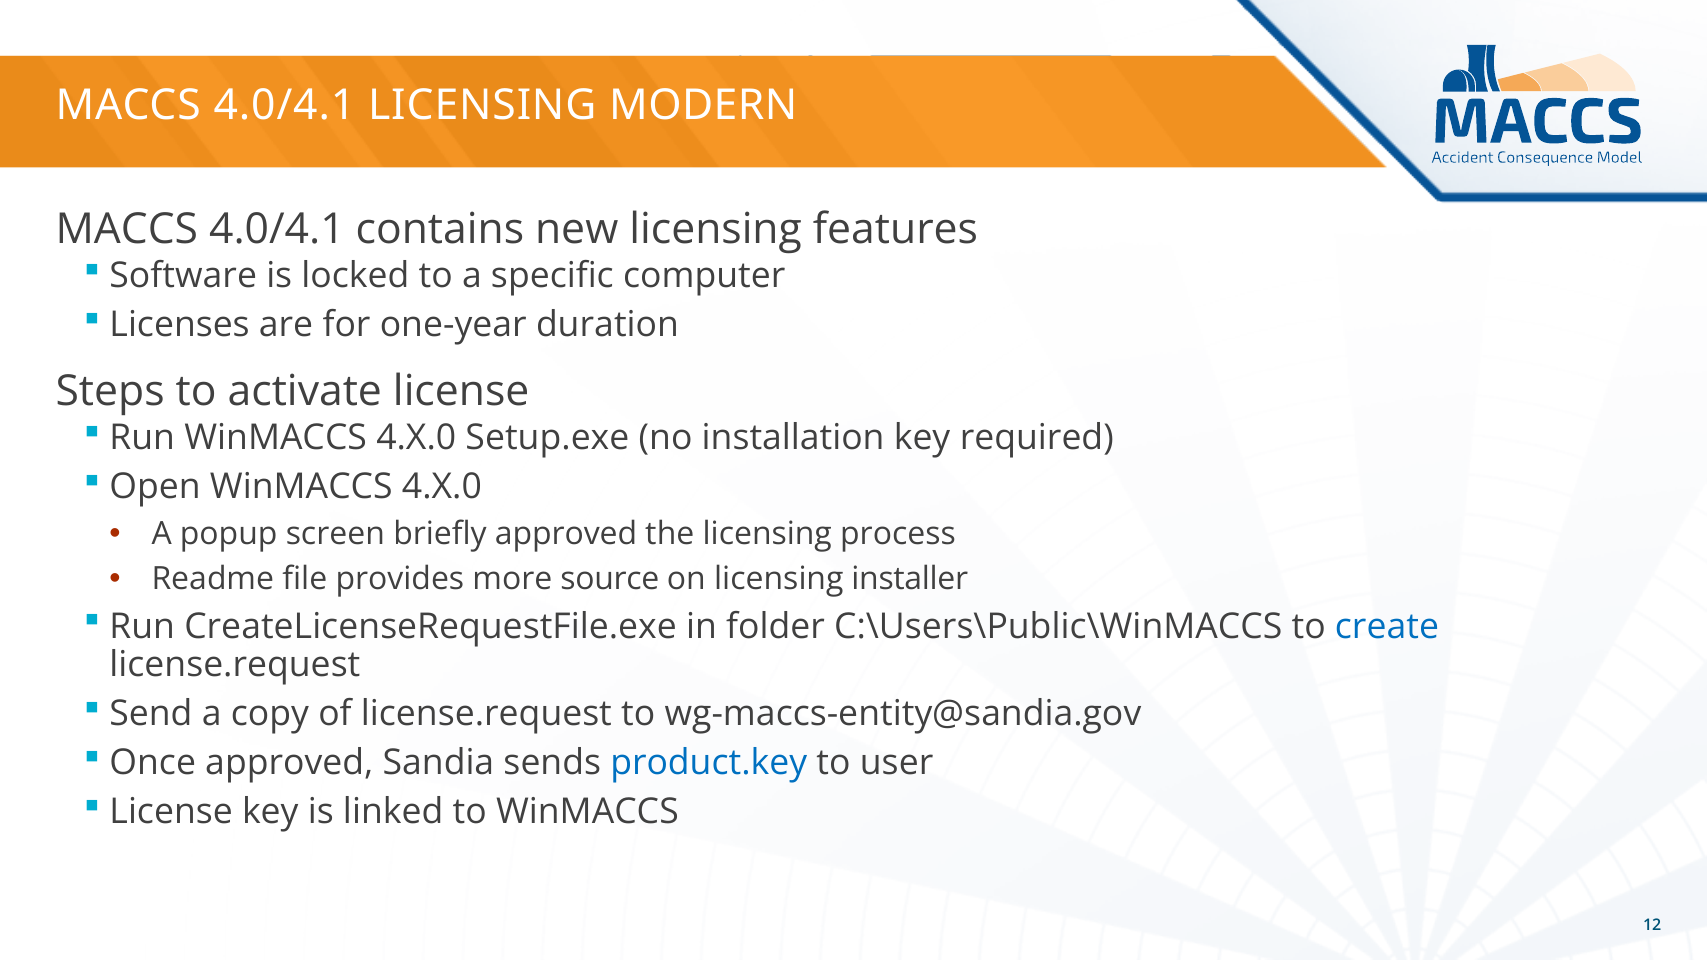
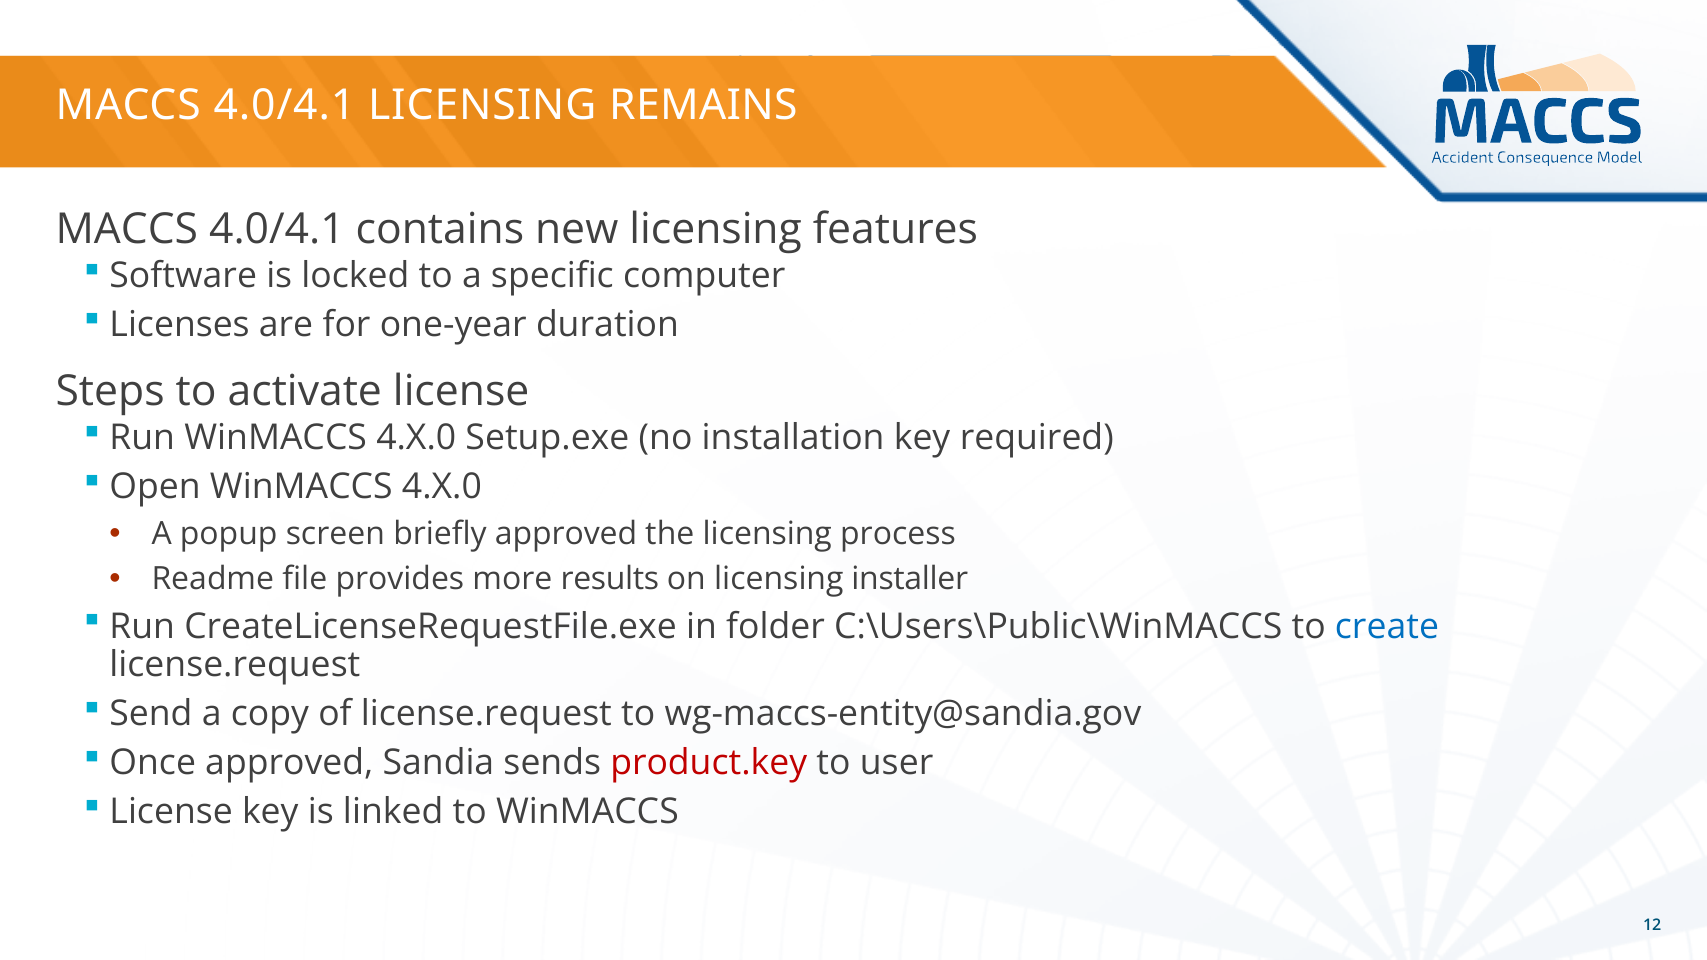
MODERN: MODERN -> REMAINS (703, 105)
source: source -> results (610, 579)
product.key colour: blue -> red (709, 763)
